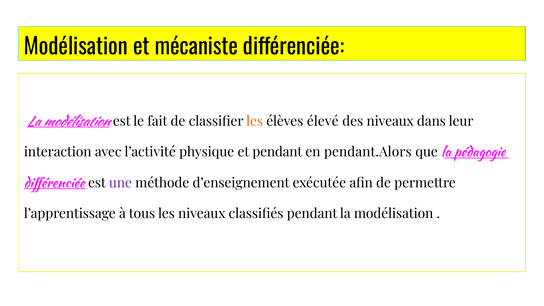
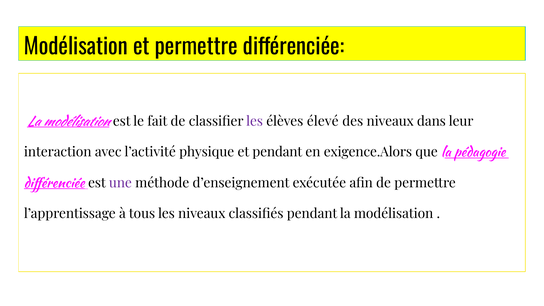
et mécaniste: mécaniste -> permettre (196, 47)
les colour: orange -> purple (255, 121)
pendant.Alors: pendant.Alors -> exigence.Alors (368, 152)
